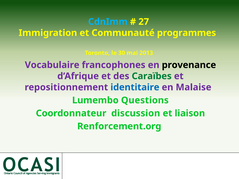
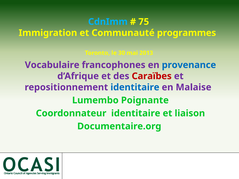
27: 27 -> 75 (144, 22)
provenance colour: black -> blue (189, 65)
Caraïbes colour: green -> red (152, 76)
Questions: Questions -> Poignante (145, 100)
Coordonnateur discussion: discussion -> identitaire (136, 113)
Renforcement.org: Renforcement.org -> Documentaire.org (119, 126)
